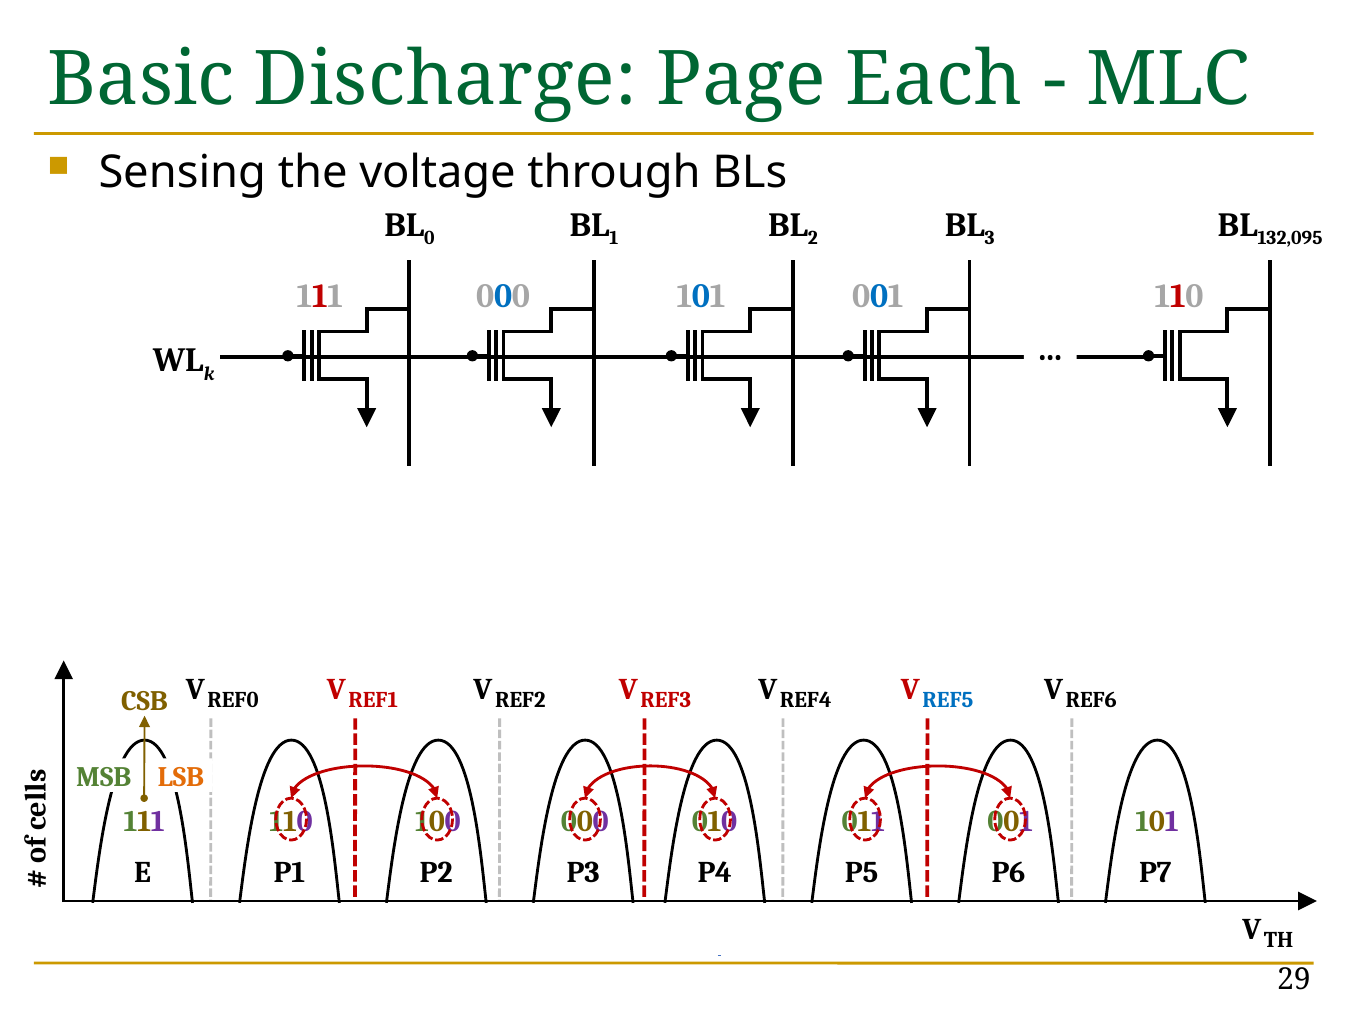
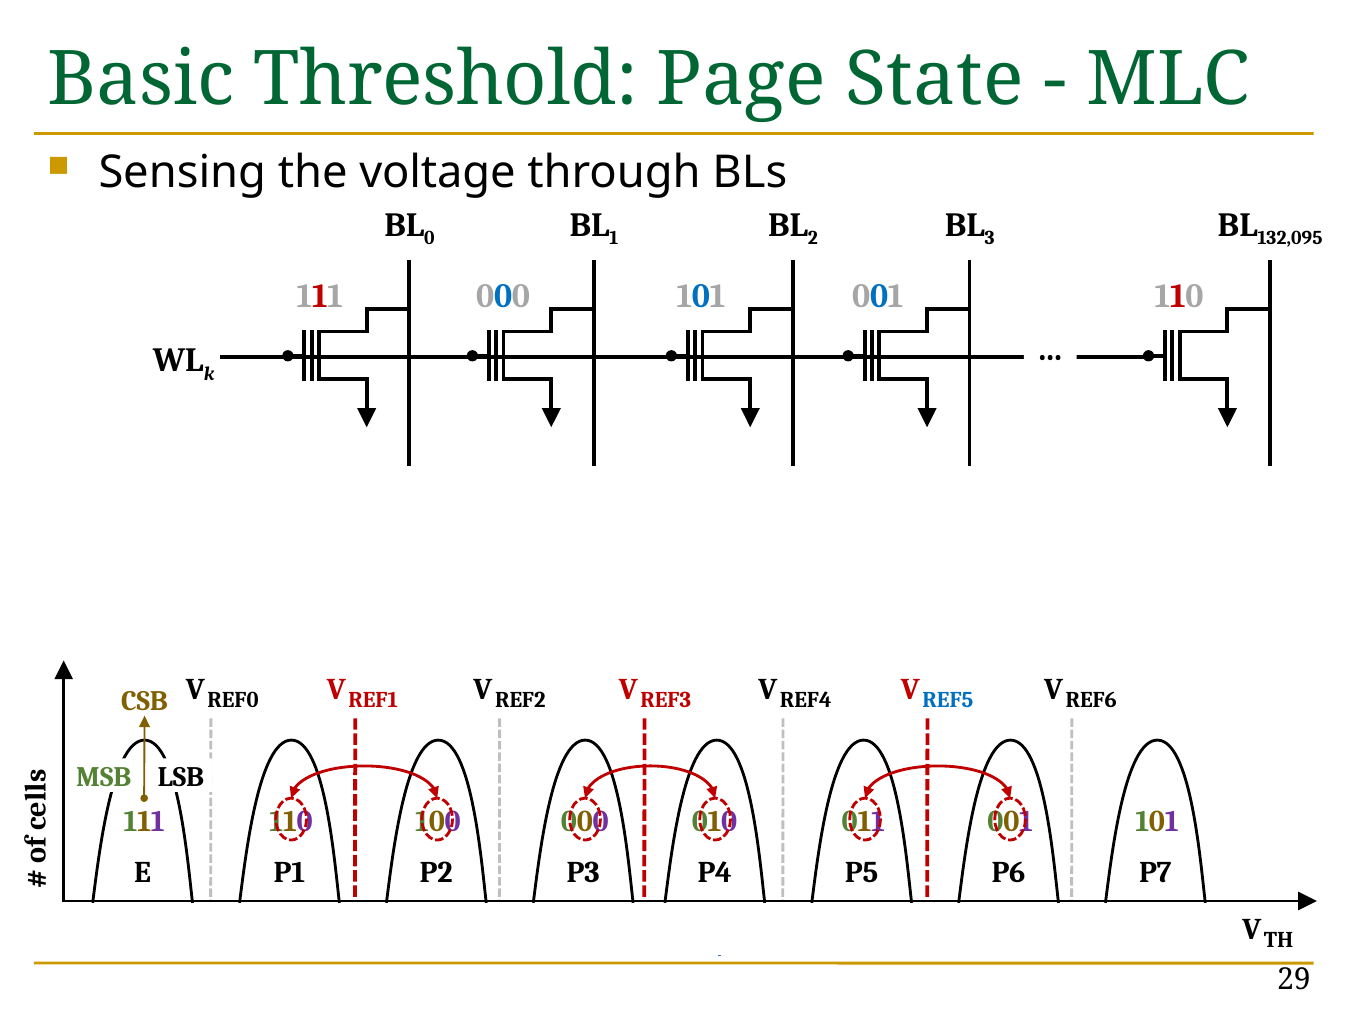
Discharge: Discharge -> Threshold (446, 80)
Each: Each -> State (934, 80)
LSB colour: orange -> black (181, 777)
